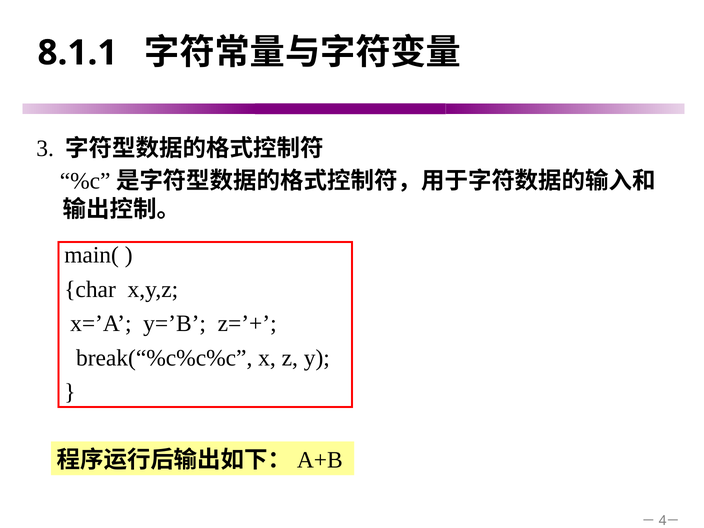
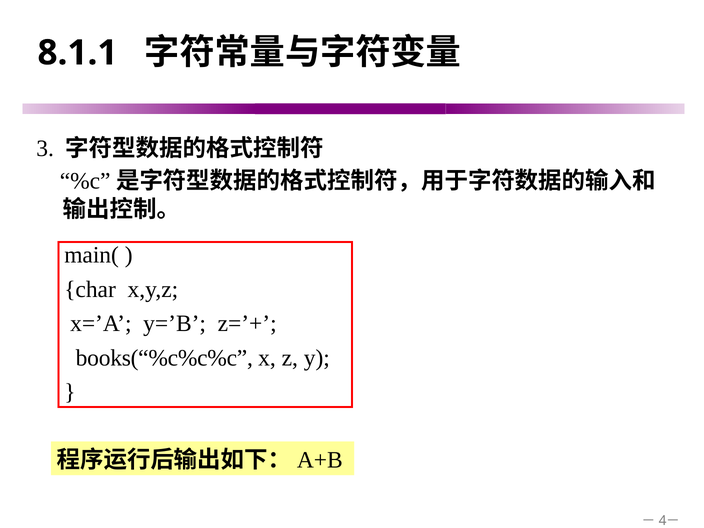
break(“%c%c%c: break(“%c%c%c -> books(“%c%c%c (164, 358)
